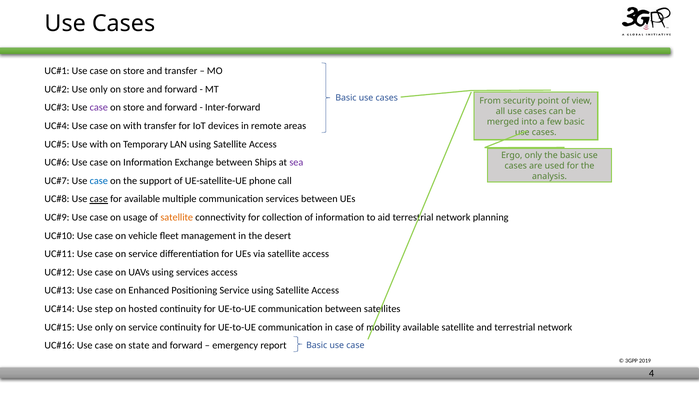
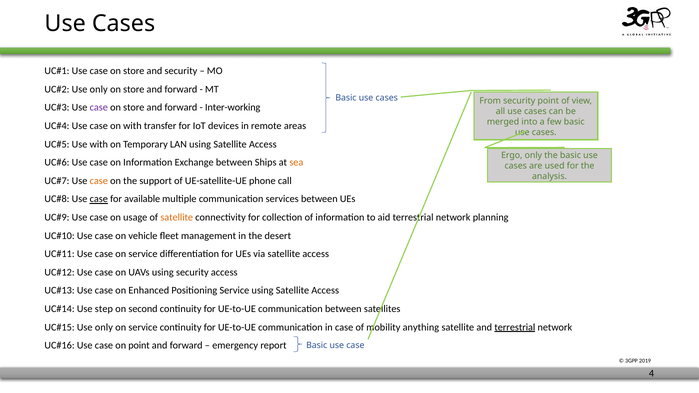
and transfer: transfer -> security (181, 71)
Inter-forward: Inter-forward -> Inter-working (233, 108)
sea colour: purple -> orange (296, 163)
case colour: blue -> orange (99, 181)
using services: services -> security (192, 272)
hosted: hosted -> second (143, 309)
mobility available: available -> anything (421, 327)
terrestrial underline: none -> present (515, 327)
on state: state -> point (139, 346)
